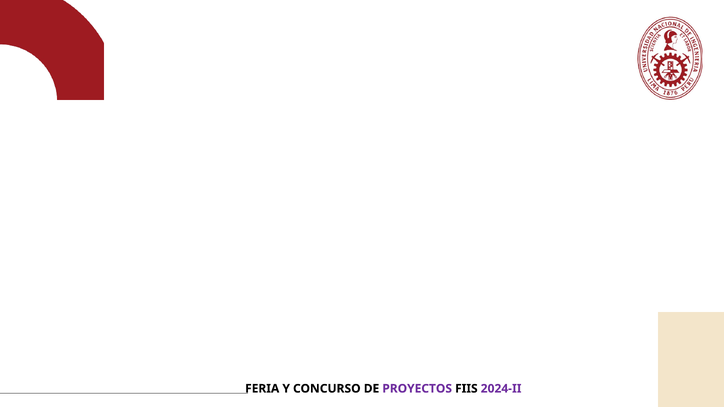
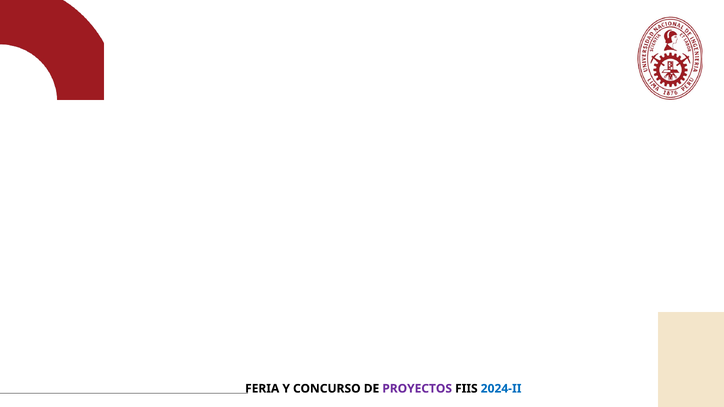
2024-II colour: purple -> blue (501, 389)
